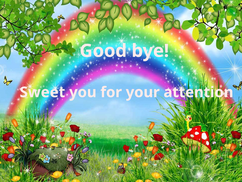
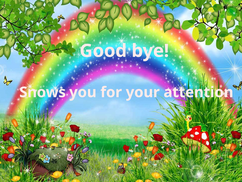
Sweet: Sweet -> Snows (43, 92)
